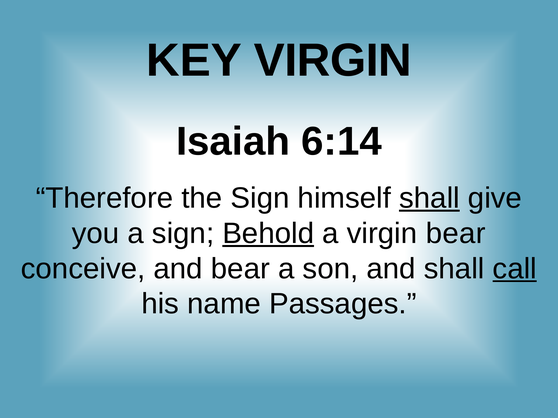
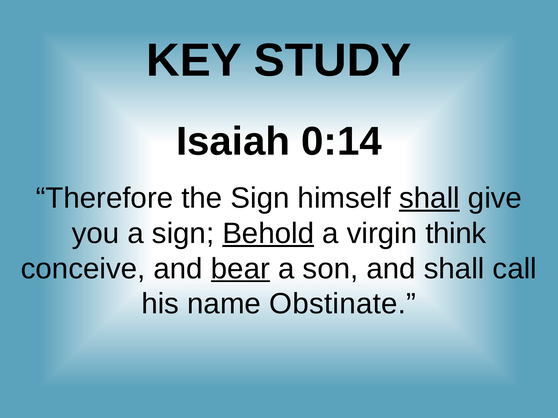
KEY VIRGIN: VIRGIN -> STUDY (333, 61)
6:14: 6:14 -> 0:14 (342, 142)
virgin bear: bear -> think (456, 234)
bear underline: none -> present (240, 269)
call underline: present -> none (515, 269)
Passages: Passages -> Obstinate (343, 304)
